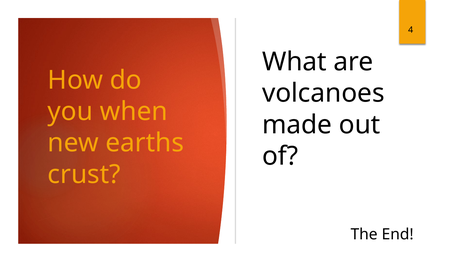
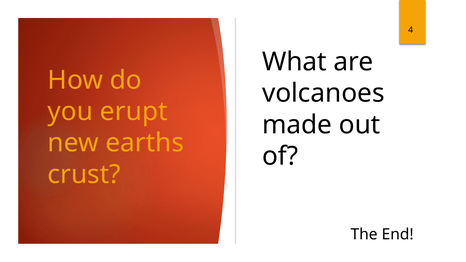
when: when -> erupt (134, 112)
